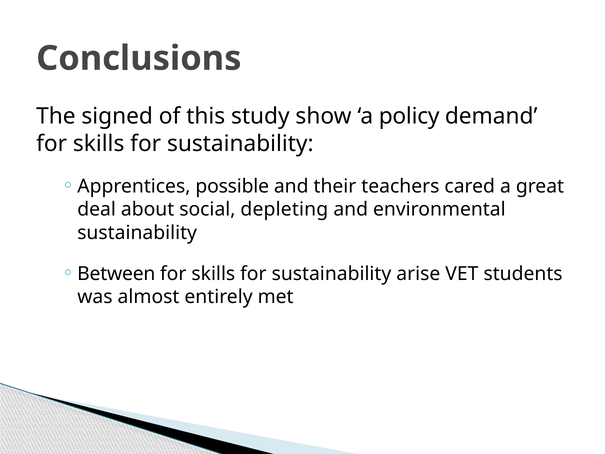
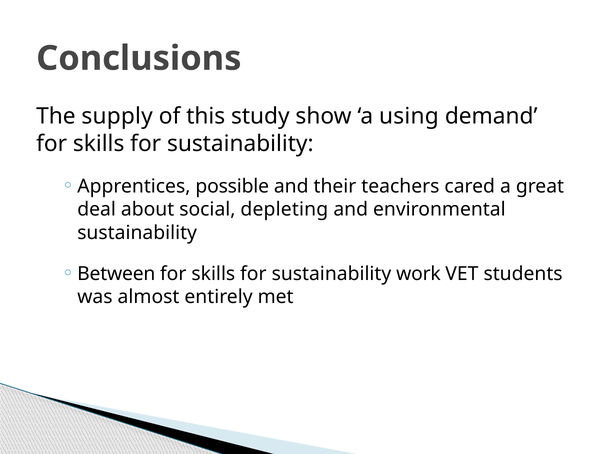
signed: signed -> supply (117, 116)
policy: policy -> using (409, 116)
arise: arise -> work (418, 274)
